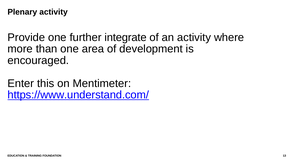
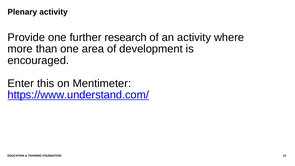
integrate: integrate -> research (126, 37)
